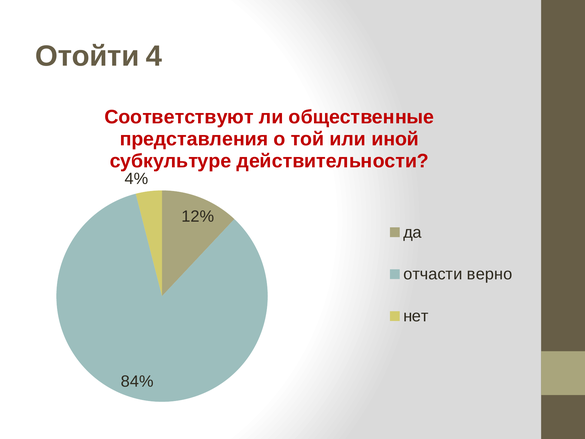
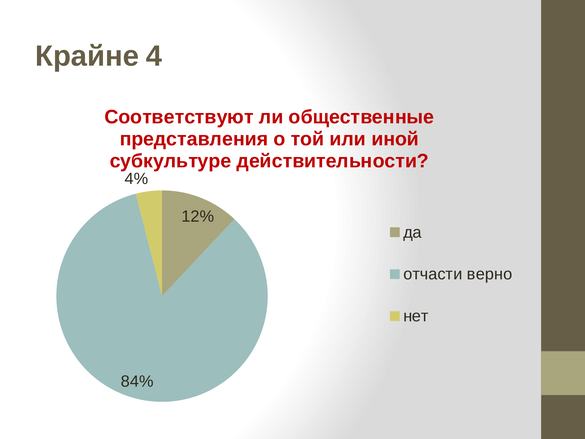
Отойти: Отойти -> Крайне (87, 56)
